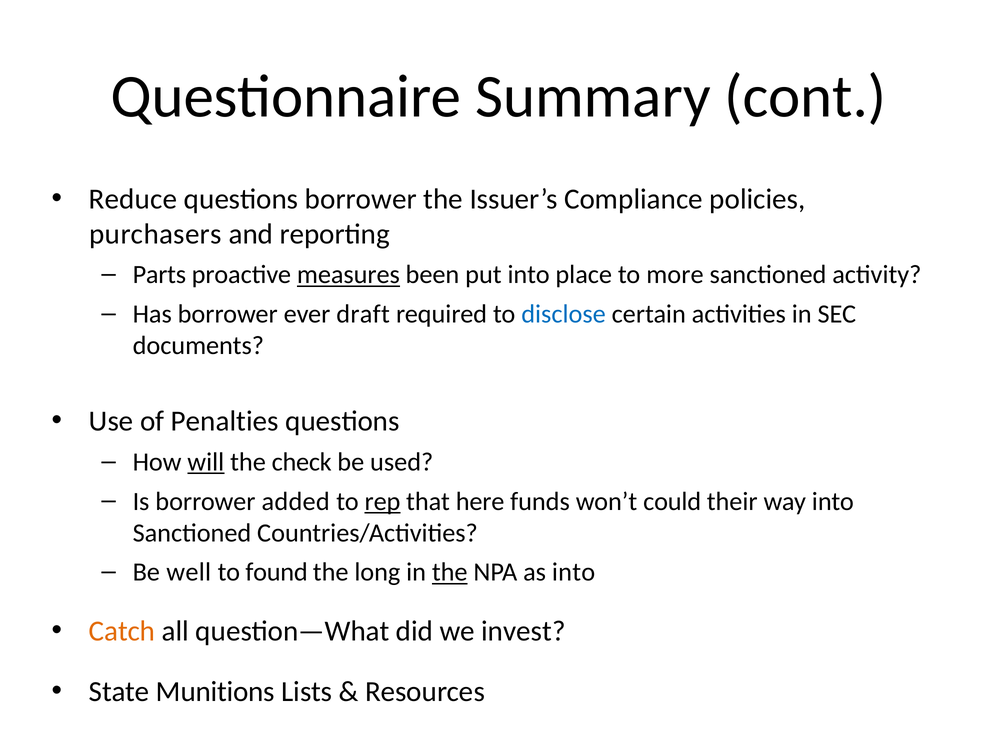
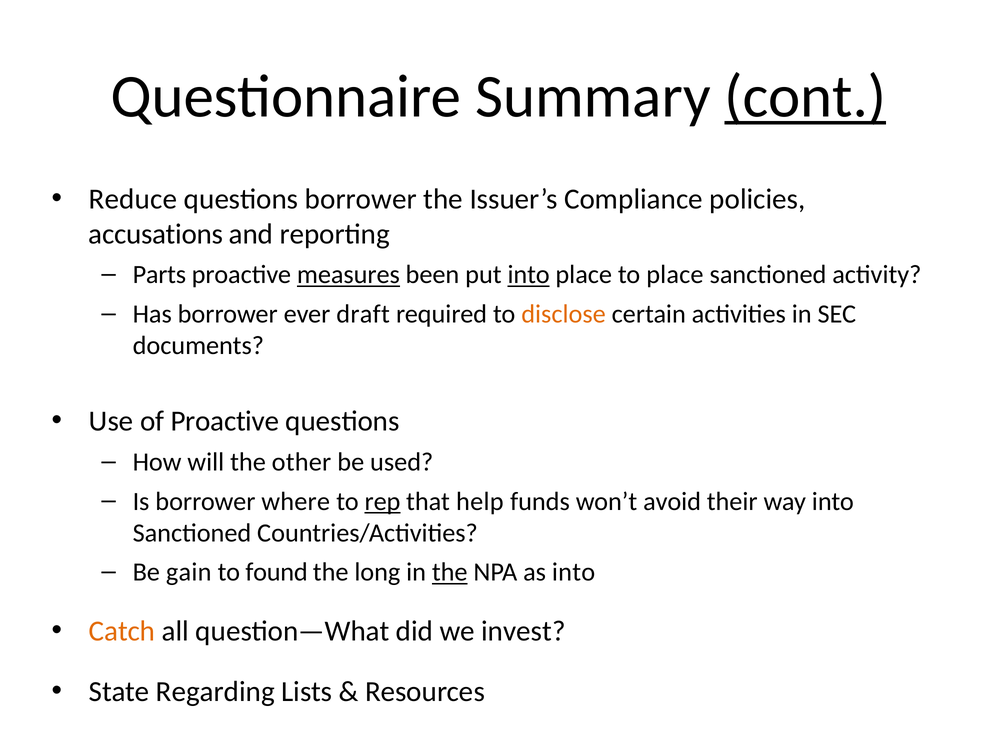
cont underline: none -> present (805, 97)
purchasers: purchasers -> accusations (156, 234)
into underline: none -> present (529, 275)
to more: more -> place (675, 275)
disclose colour: blue -> orange (564, 314)
of Penalties: Penalties -> Proactive (225, 421)
will underline: present -> none (206, 462)
check: check -> other (301, 462)
added: added -> where (296, 502)
here: here -> help (480, 502)
could: could -> avoid (672, 502)
well: well -> gain (189, 573)
Munitions: Munitions -> Regarding (215, 692)
